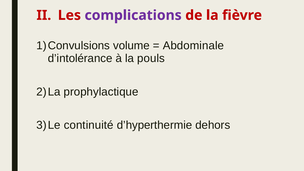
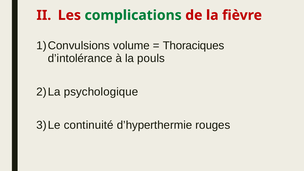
complications colour: purple -> green (133, 15)
Abdominale: Abdominale -> Thoraciques (194, 46)
prophylactique: prophylactique -> psychologique (101, 92)
dehors: dehors -> rouges (213, 125)
